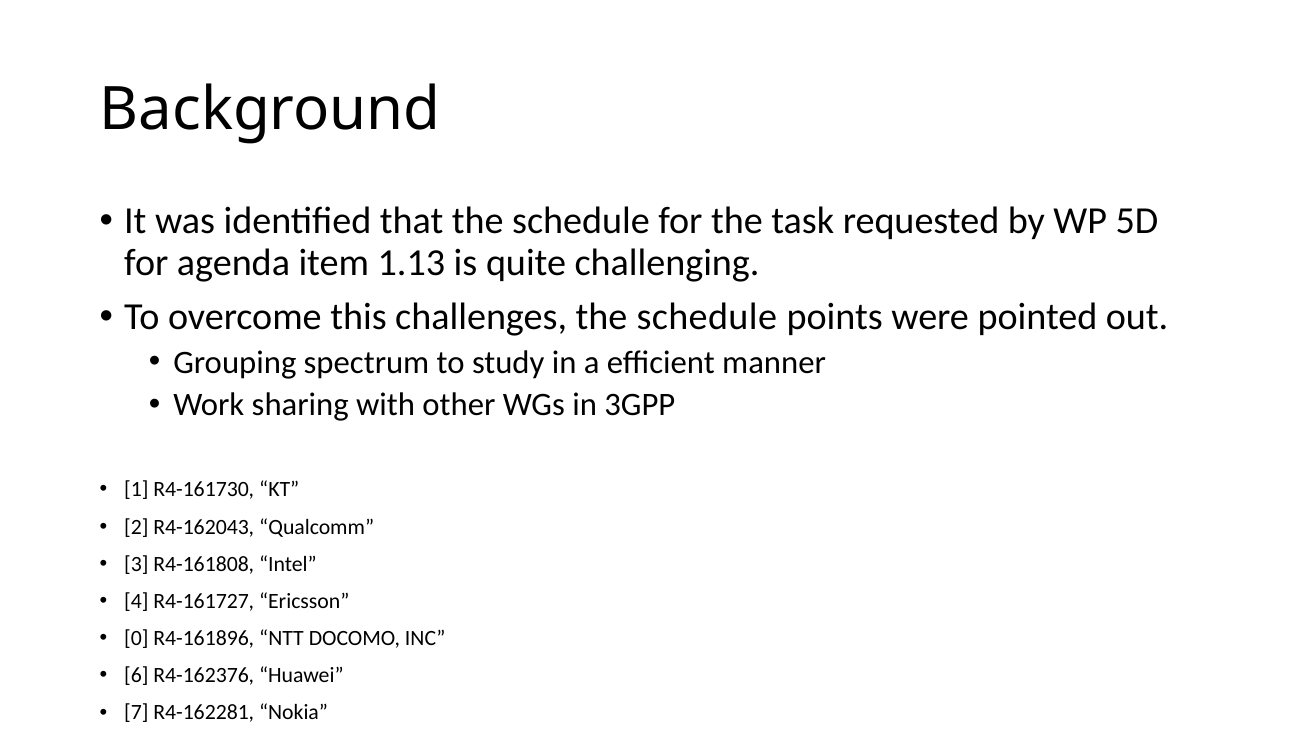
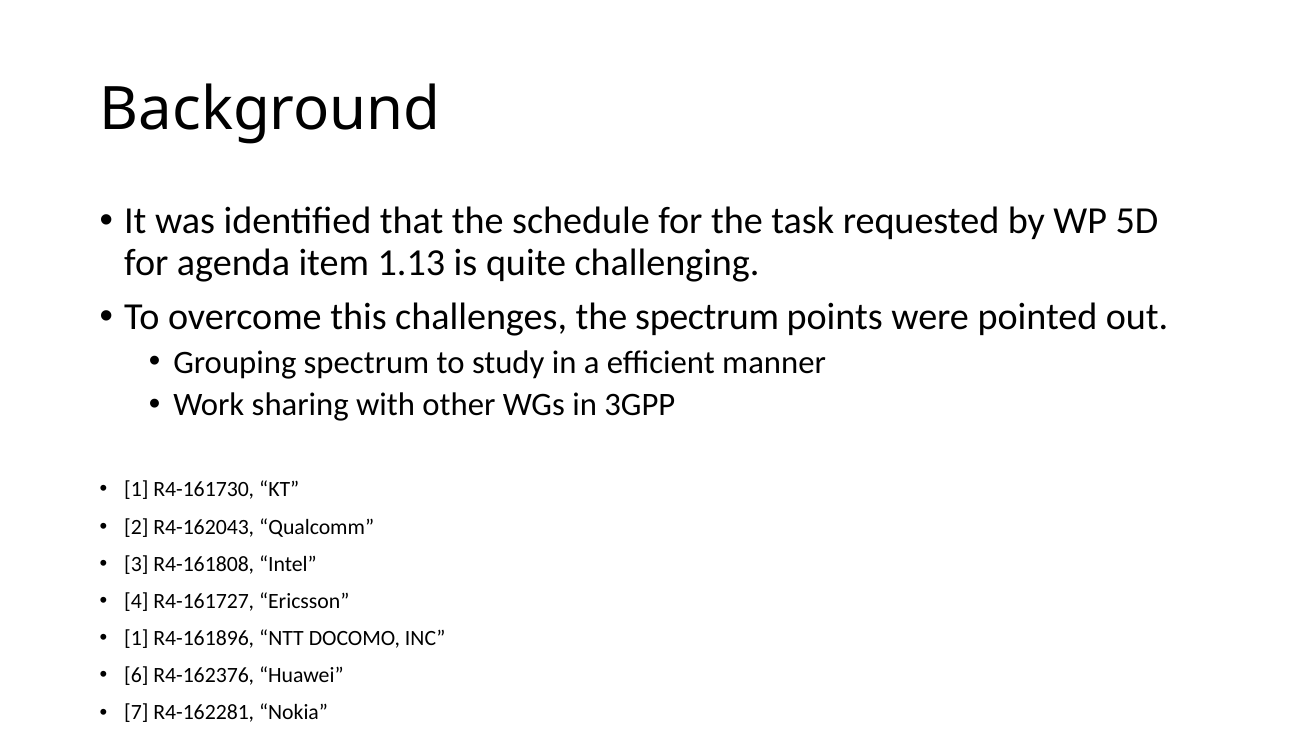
challenges the schedule: schedule -> spectrum (707, 317)
0: 0 -> 1 (136, 638)
